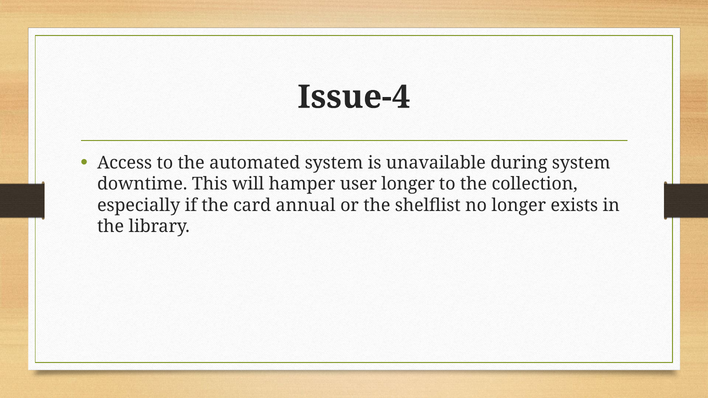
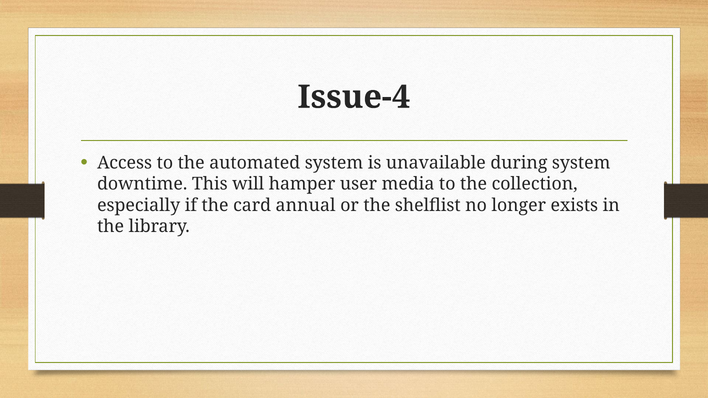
user longer: longer -> media (408, 184)
